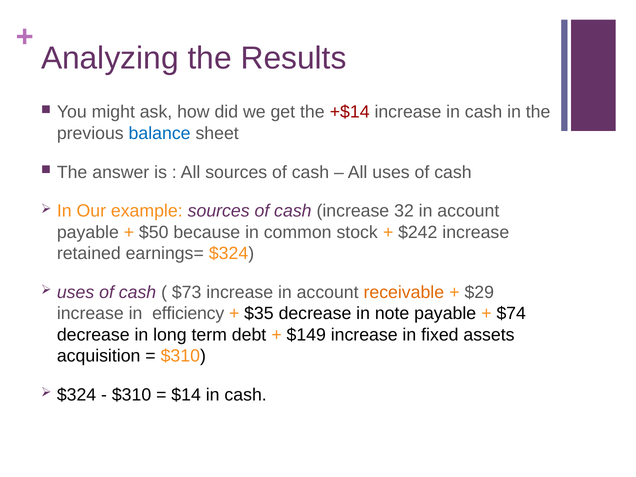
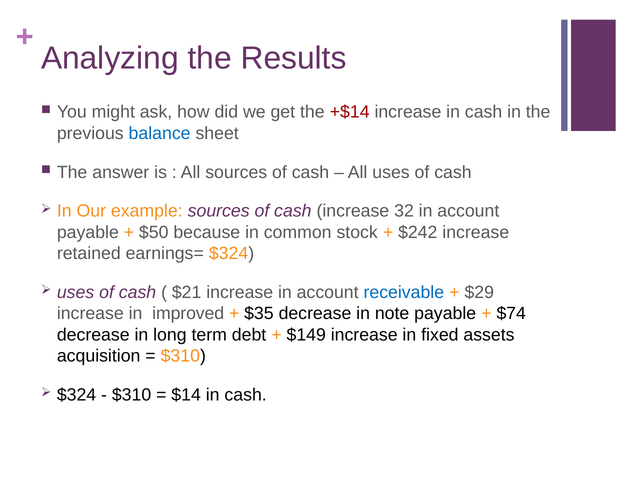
$73: $73 -> $21 (187, 292)
receivable colour: orange -> blue (404, 292)
efficiency: efficiency -> improved (188, 314)
